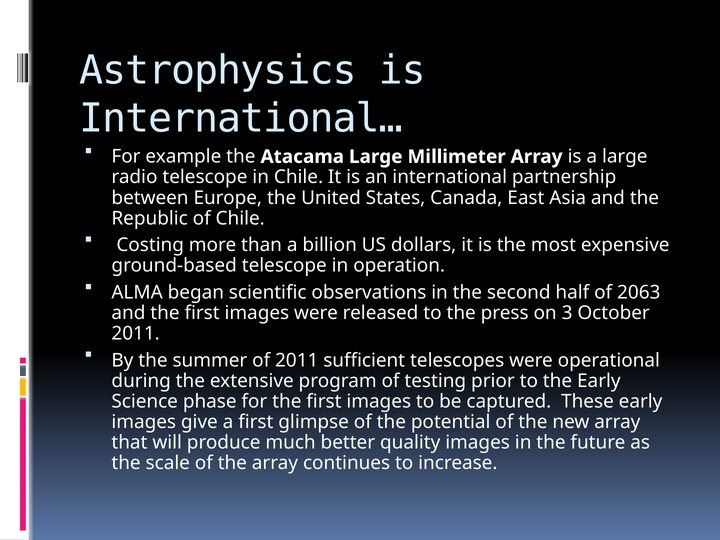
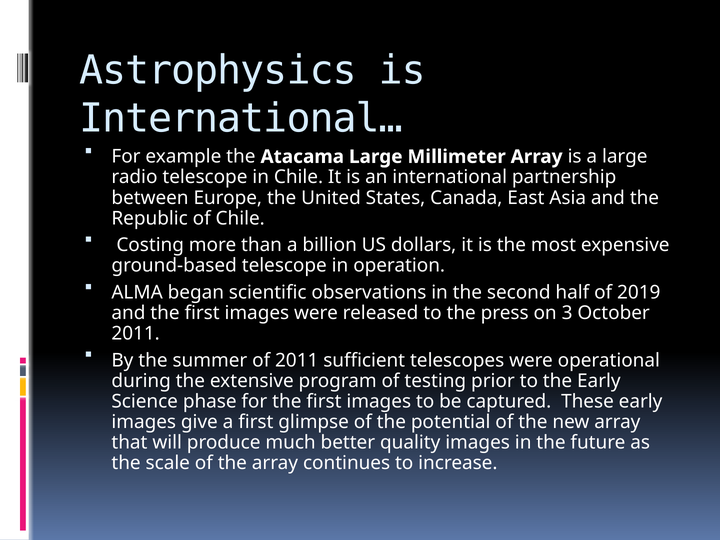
2063: 2063 -> 2019 (639, 292)
